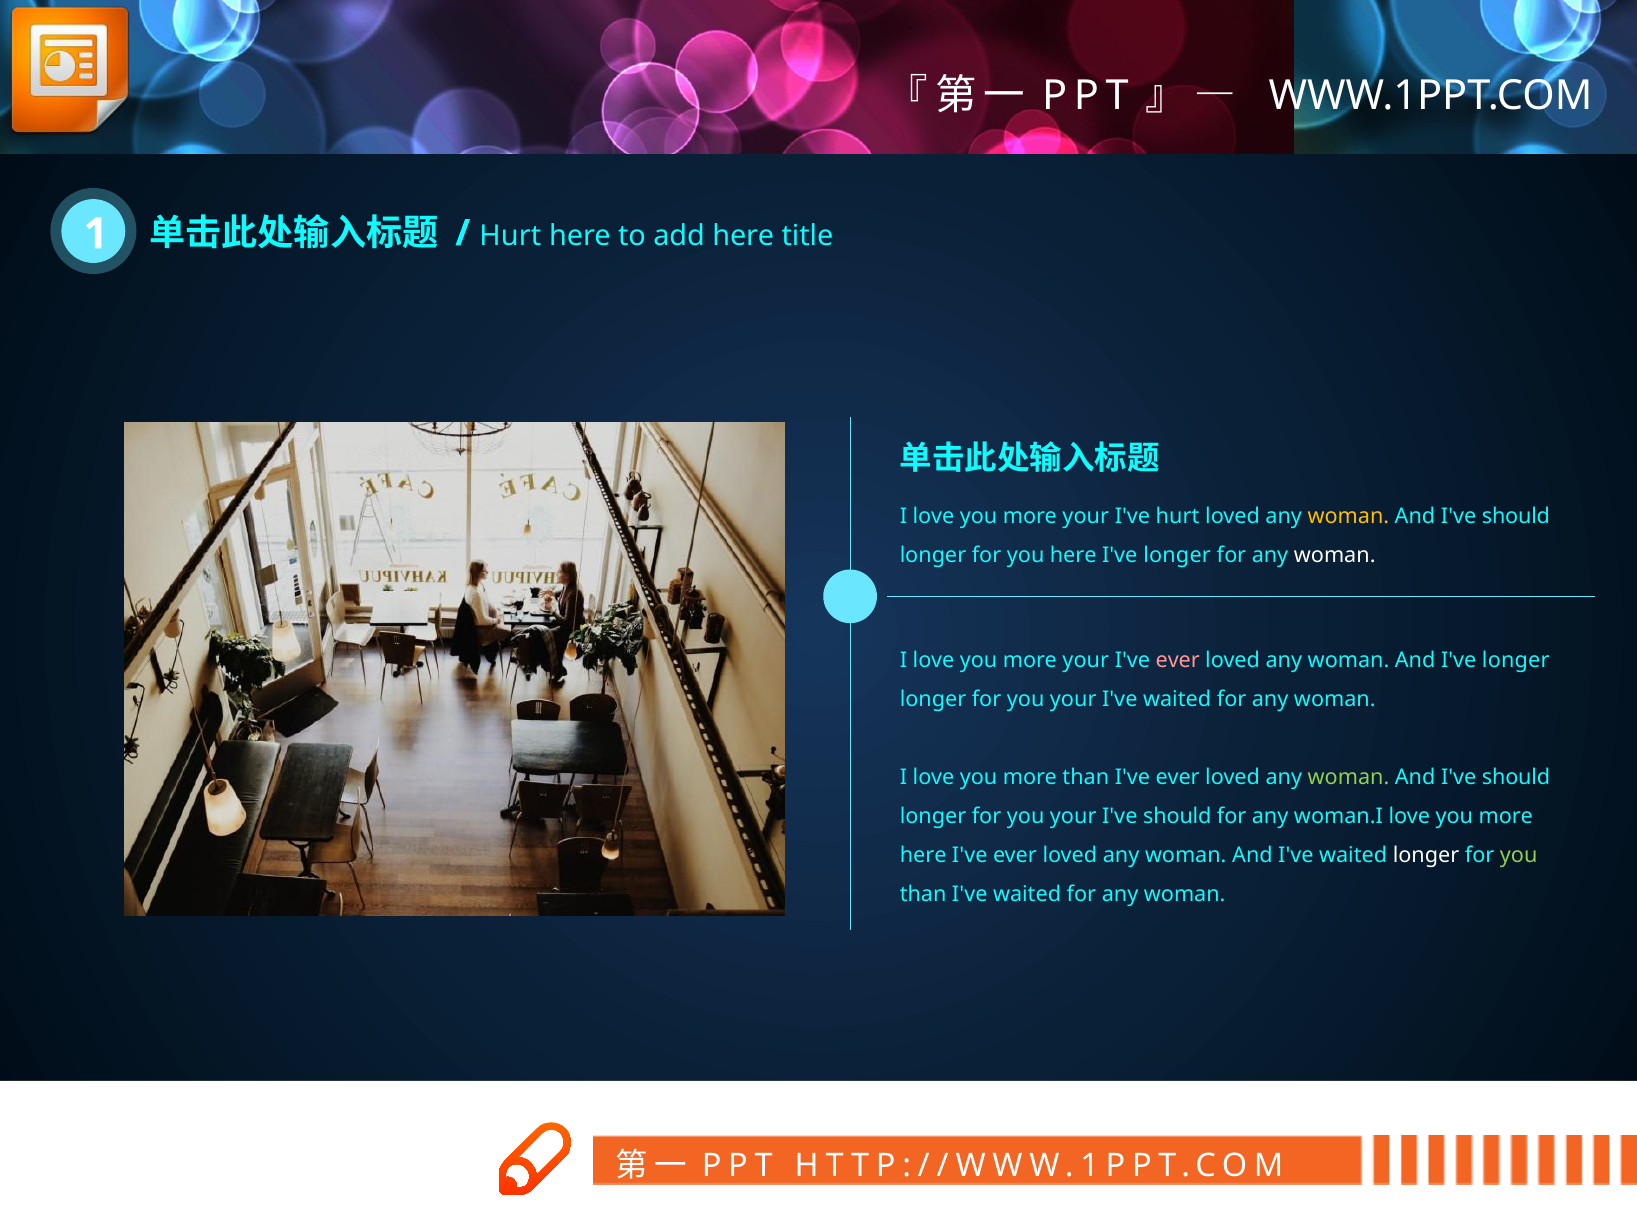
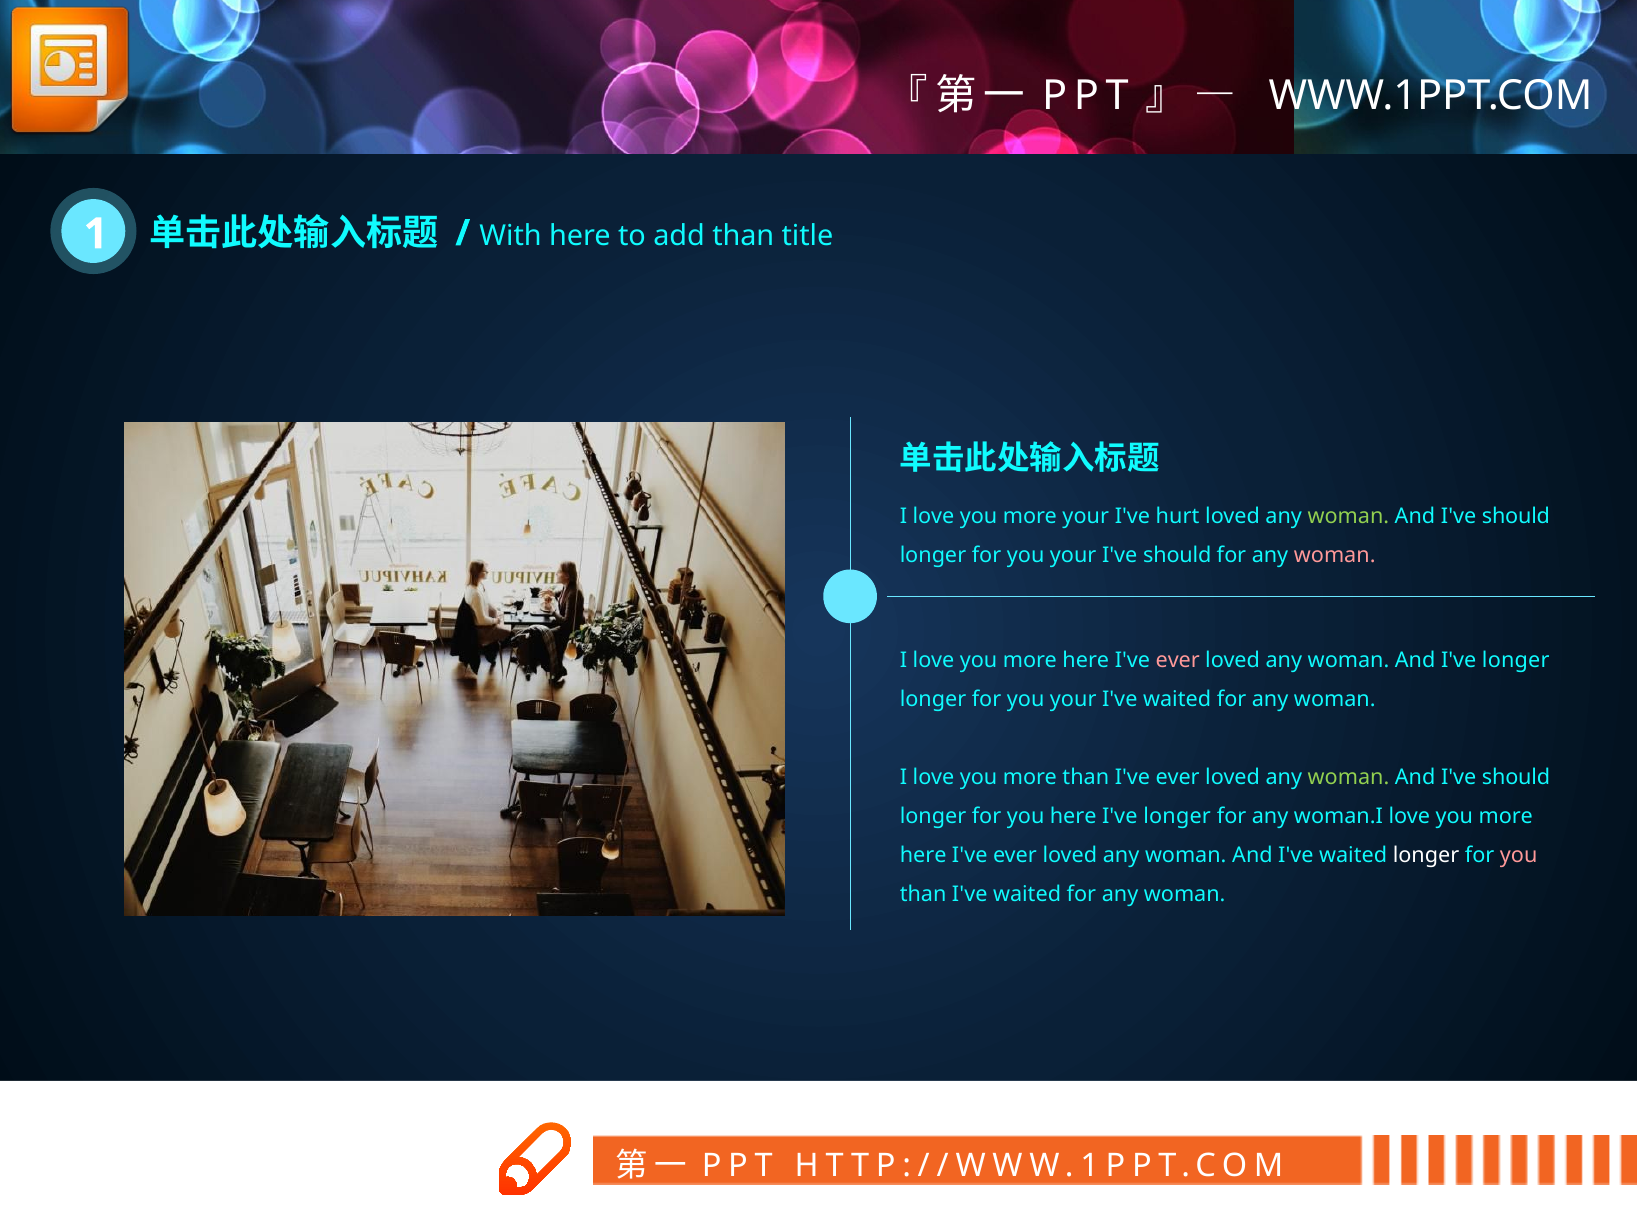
Hurt: Hurt -> With (511, 236)
add here: here -> than (743, 236)
woman colour: yellow -> light green (1348, 517)
here: here -> your (1073, 556)
longer: longer -> should (1177, 556)
woman colour: white -> pink (1335, 556)
your: your -> here (1086, 661)
your: your -> here (1073, 817)
should: should -> longer (1177, 817)
you colour: light green -> pink (1519, 856)
